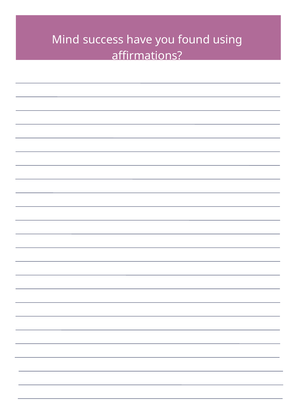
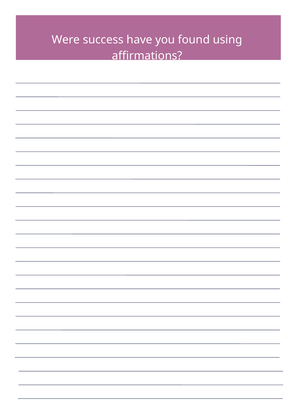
Mind: Mind -> Were (66, 40)
